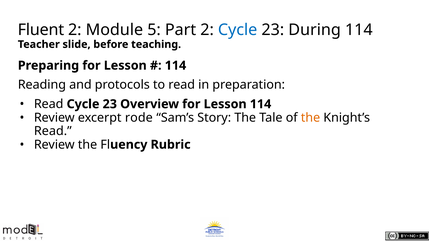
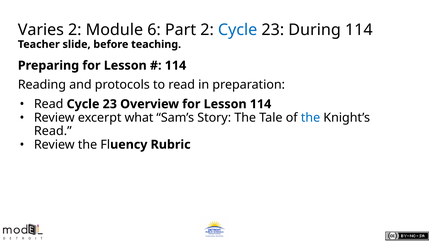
Fluent: Fluent -> Varies (41, 30)
5: 5 -> 6 (154, 30)
rode: rode -> what (139, 118)
the colour: orange -> blue (311, 118)
